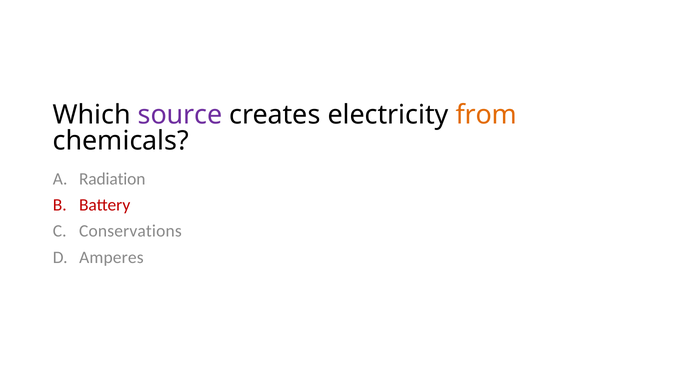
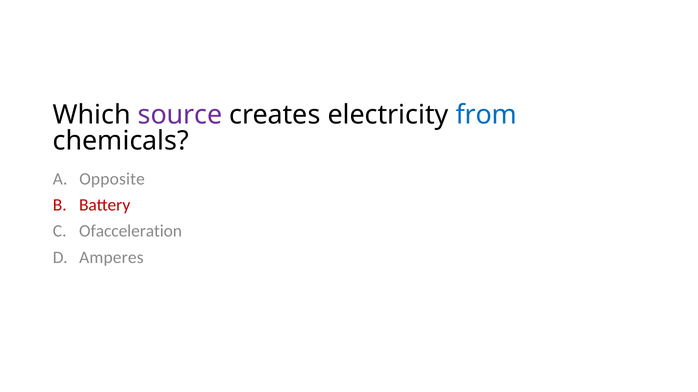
from colour: orange -> blue (486, 115)
Radiation: Radiation -> Opposite (112, 179)
Conservations: Conservations -> Ofacceleration (131, 232)
